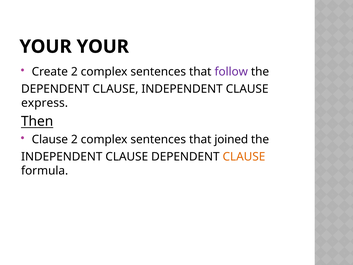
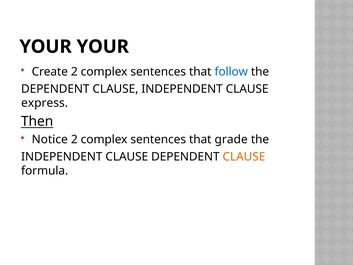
follow colour: purple -> blue (231, 72)
Clause: Clause -> Notice (50, 139)
joined: joined -> grade (231, 139)
